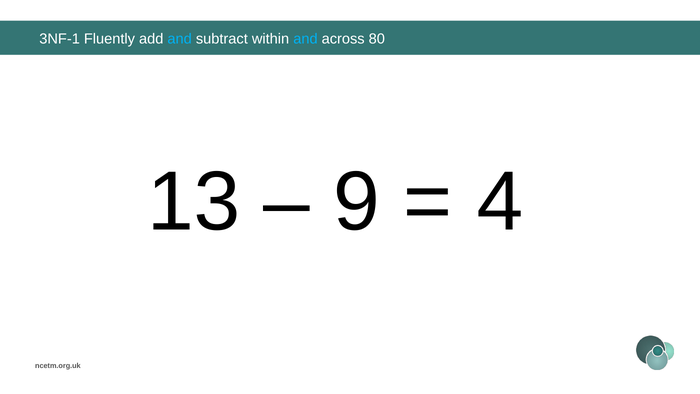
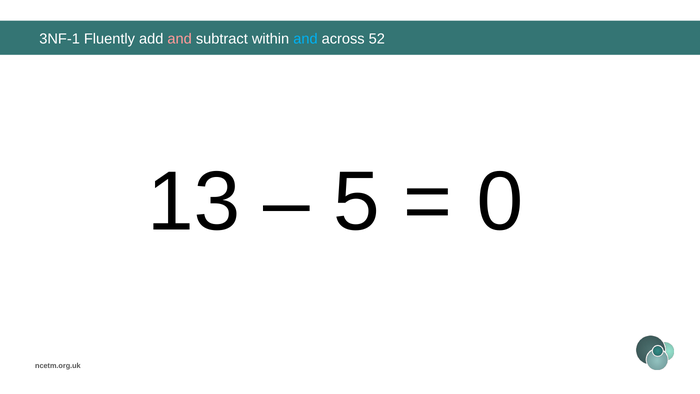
and colour: light blue -> pink (180, 39)
80: 80 -> 52 (377, 39)
9: 9 -> 5 (357, 202)
4: 4 -> 0 (500, 202)
